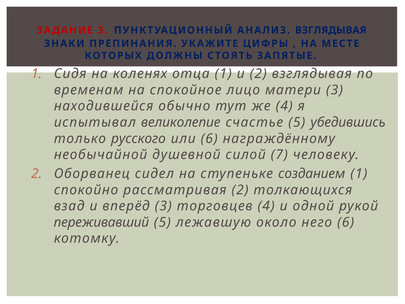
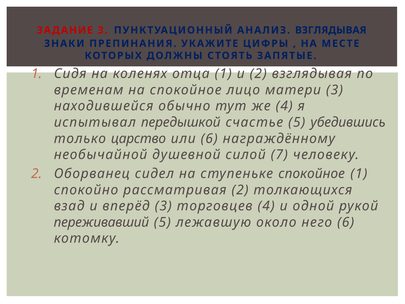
великолепие: великолепие -> передышкой (181, 122)
русского: русского -> царство (138, 138)
ступеньке созданием: созданием -> спокойное (312, 174)
